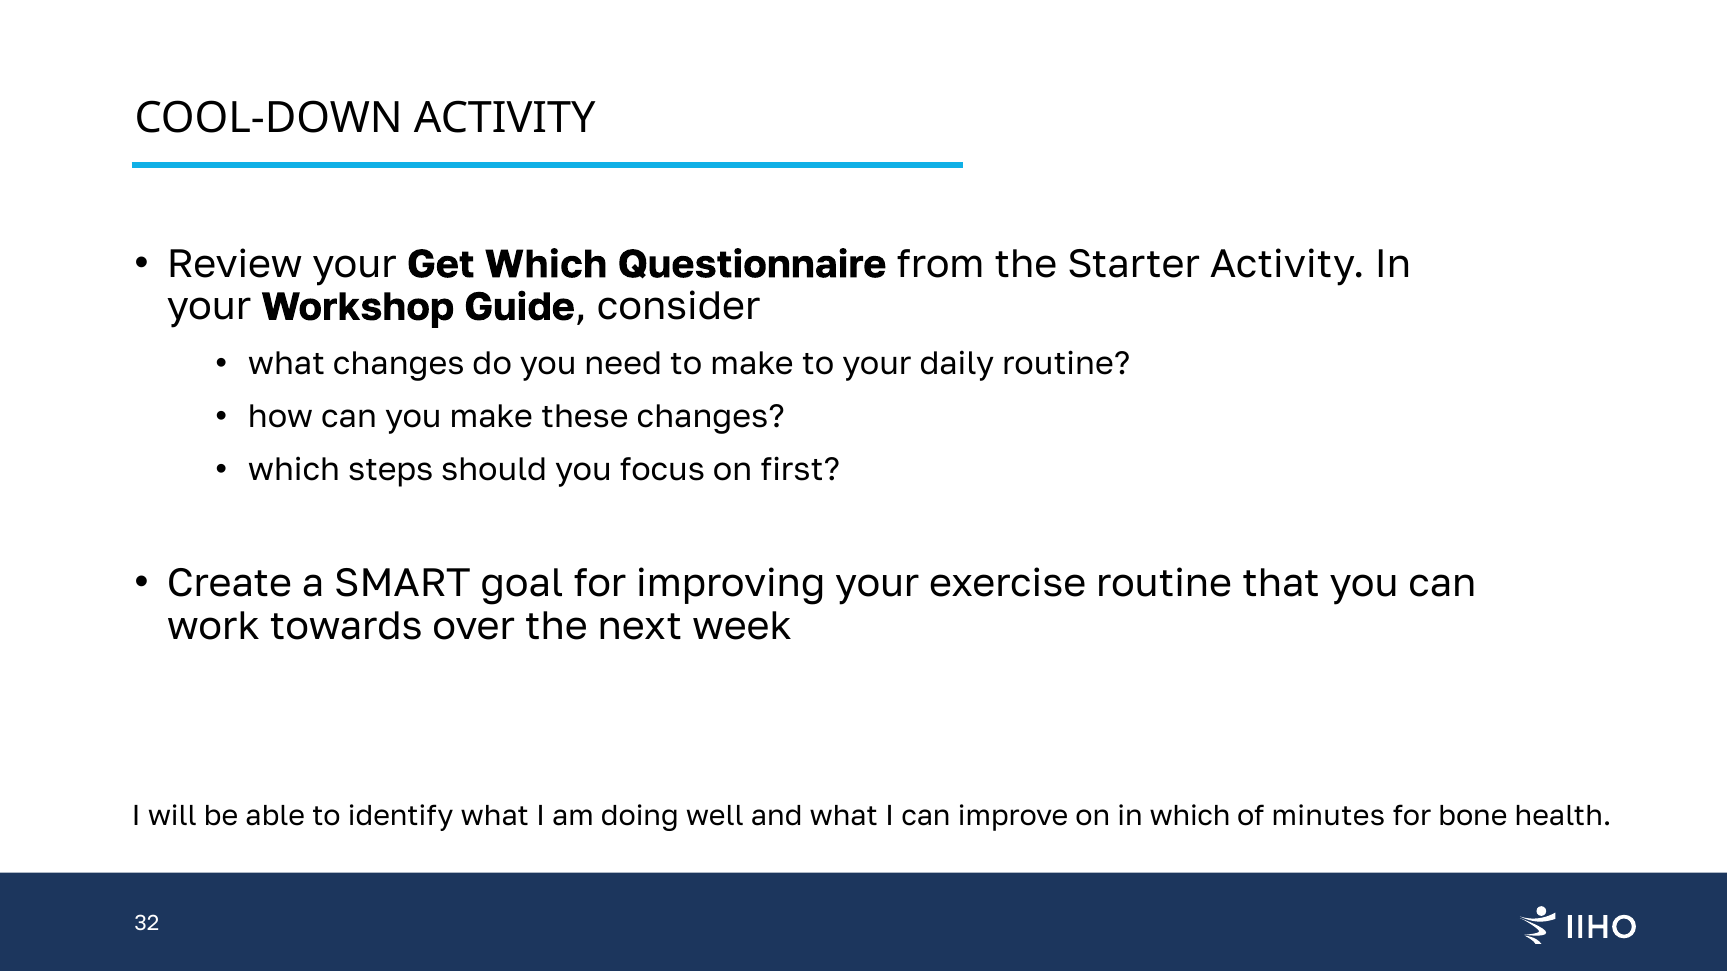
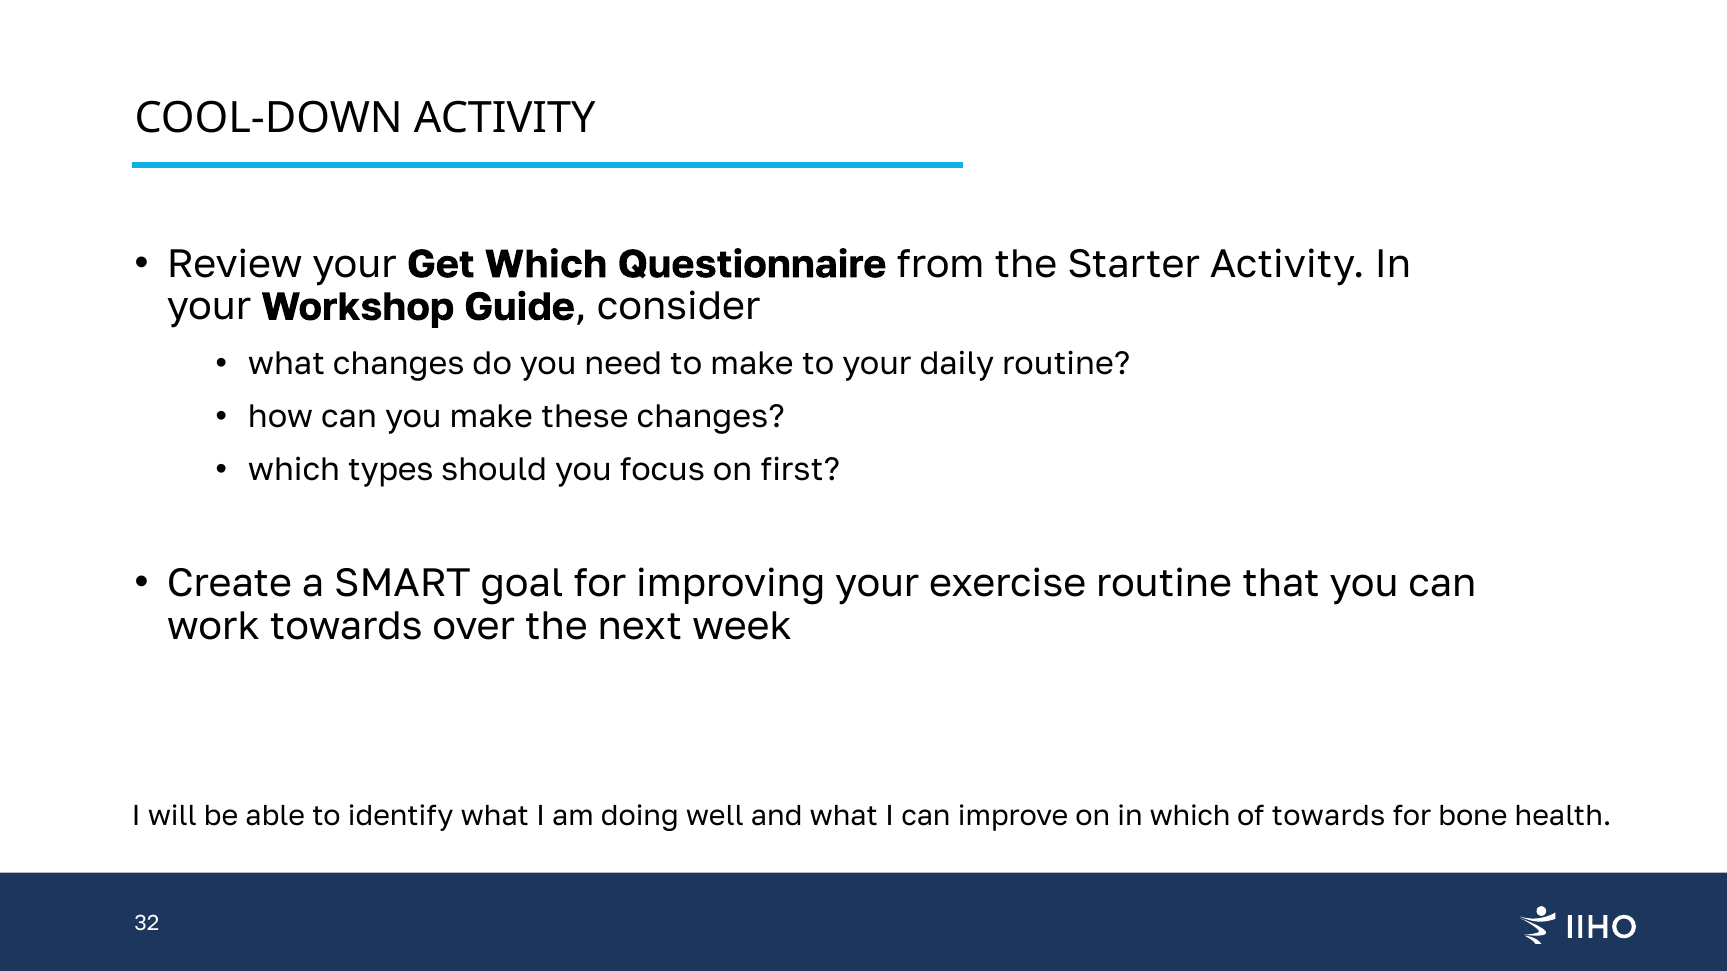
steps: steps -> types (391, 470)
of minutes: minutes -> towards (1328, 816)
